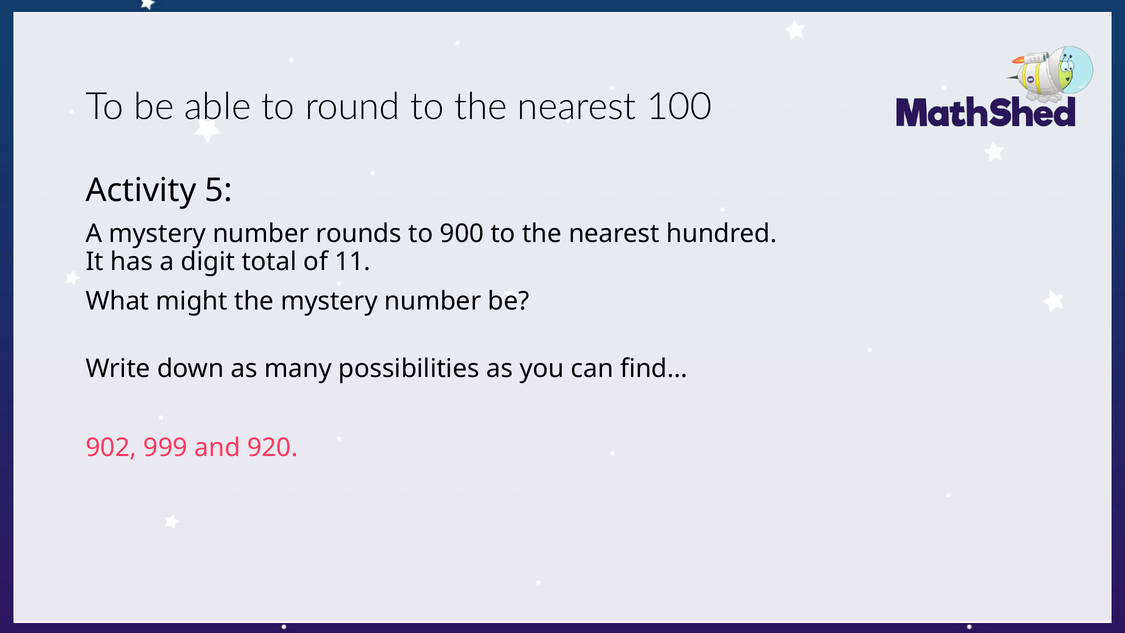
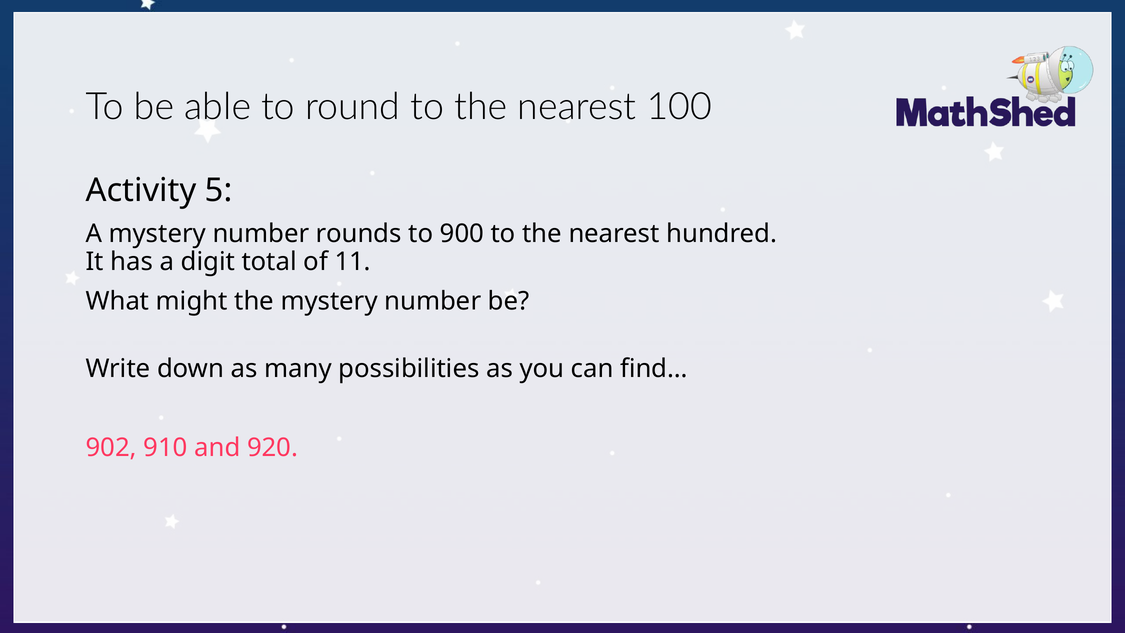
999: 999 -> 910 (165, 447)
